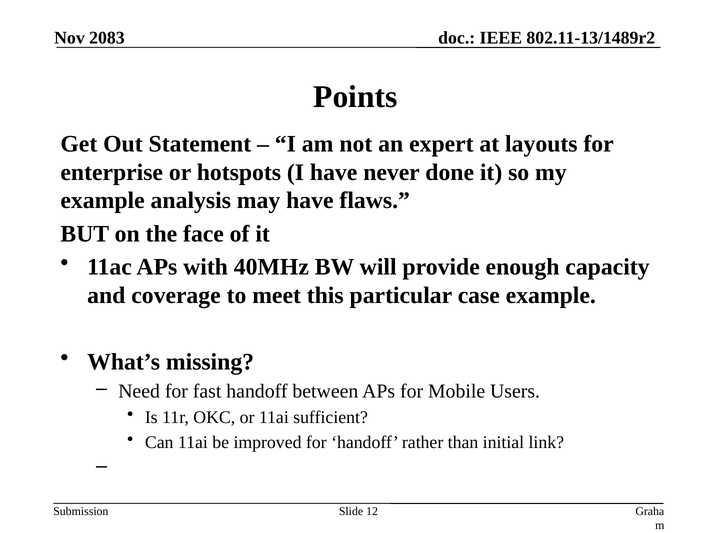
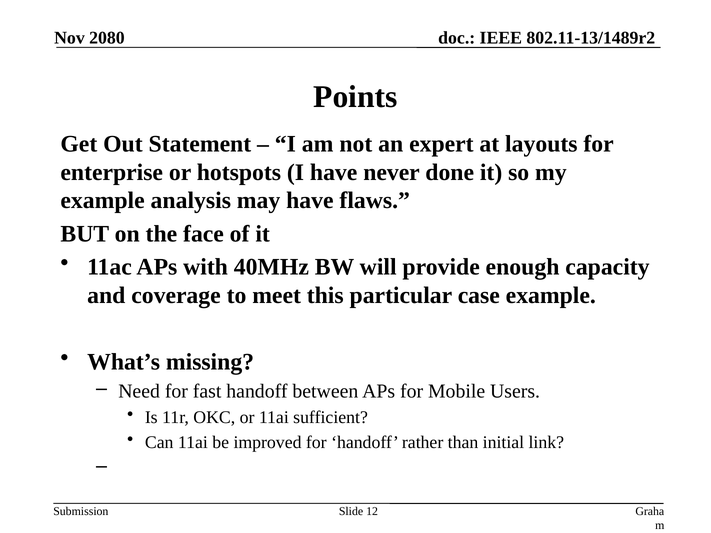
2083: 2083 -> 2080 (107, 38)
